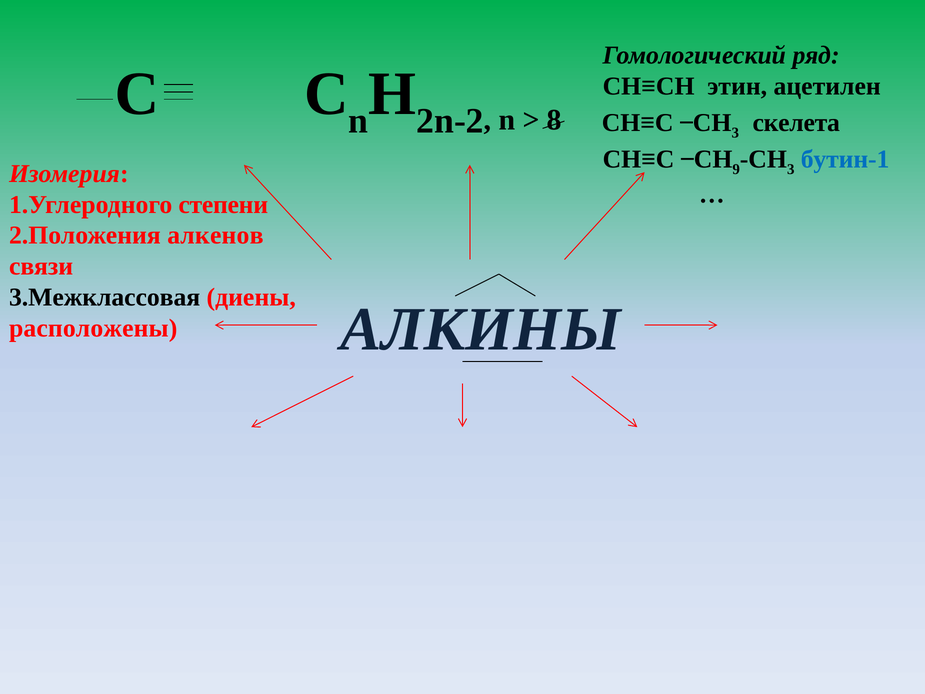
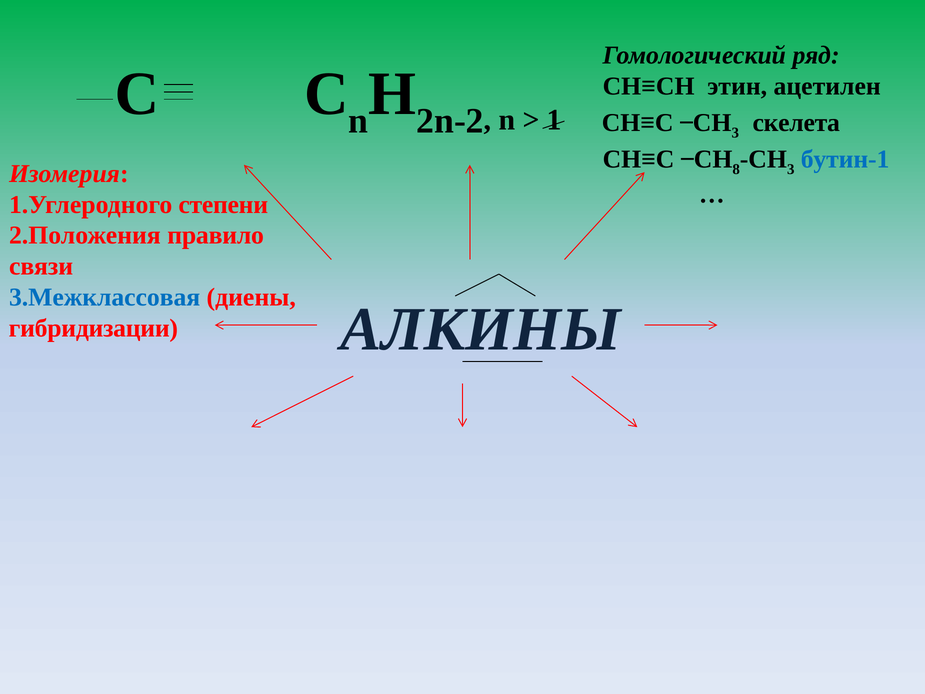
8: 8 -> 1 (554, 120)
9: 9 -> 8 (736, 169)
алкенов: алкенов -> правило (216, 235)
3.Межклассовая colour: black -> blue (105, 297)
расположены: расположены -> гибридизации (93, 328)
